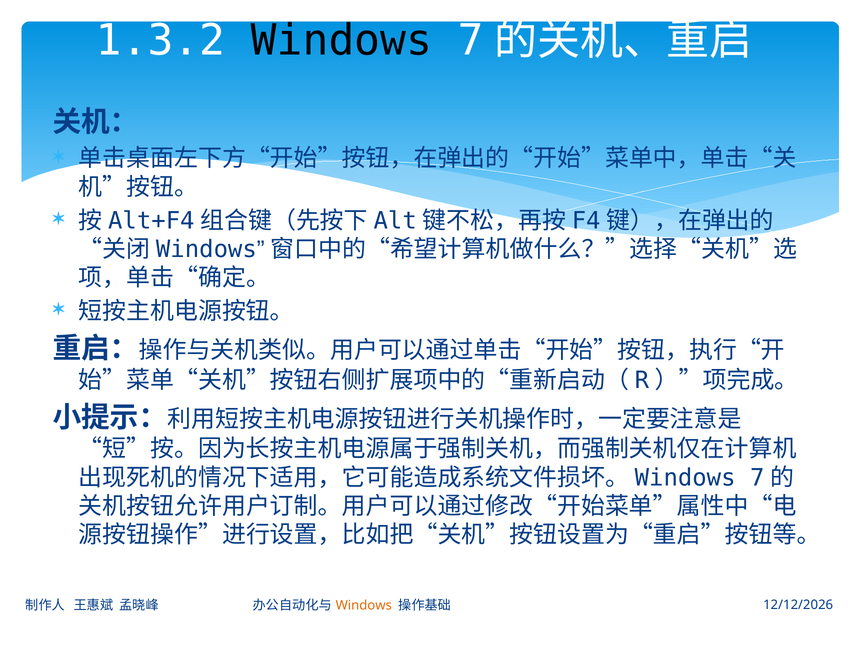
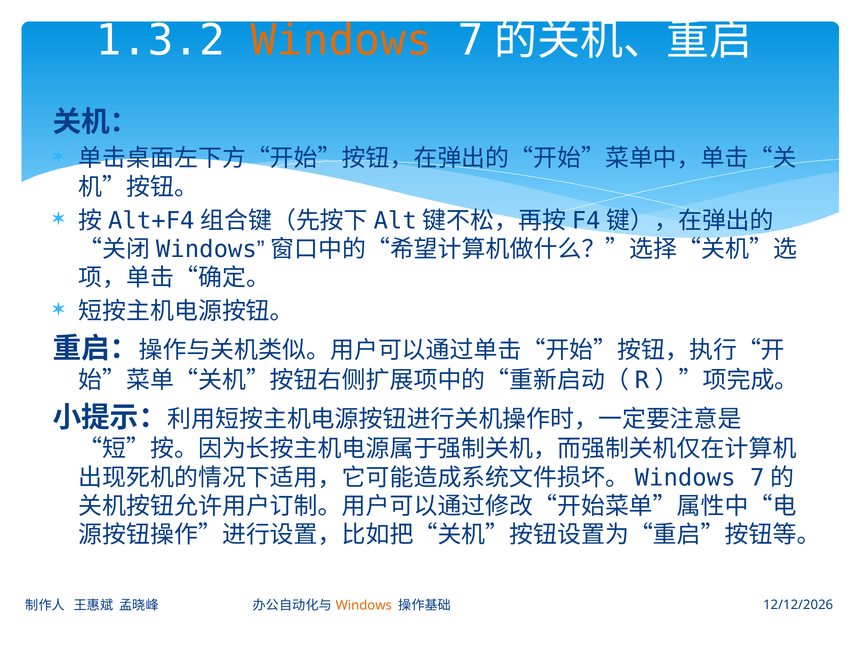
Windows colour: black -> orange (342, 40)
